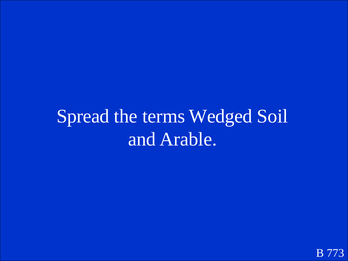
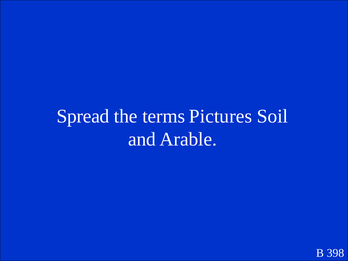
Wedged: Wedged -> Pictures (221, 116)
773: 773 -> 398 (335, 253)
